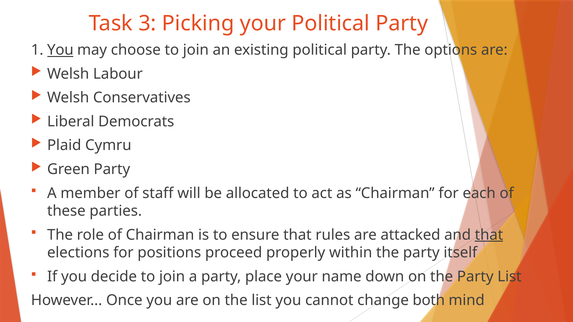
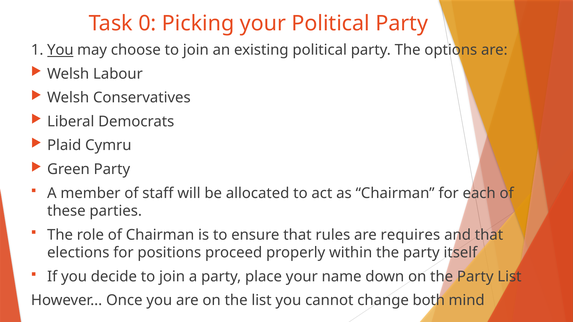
3: 3 -> 0 (147, 23)
attacked: attacked -> requires (410, 235)
that underline: present -> none (489, 235)
